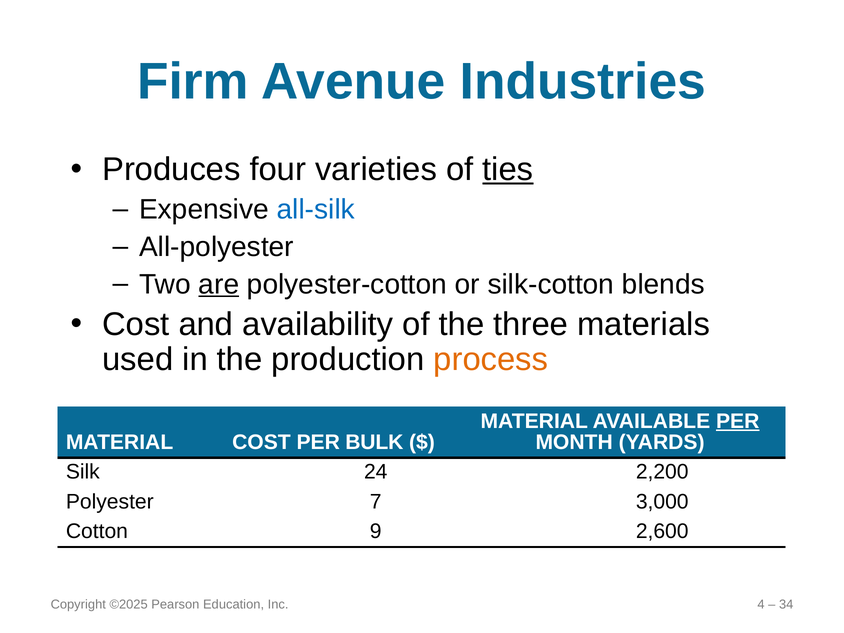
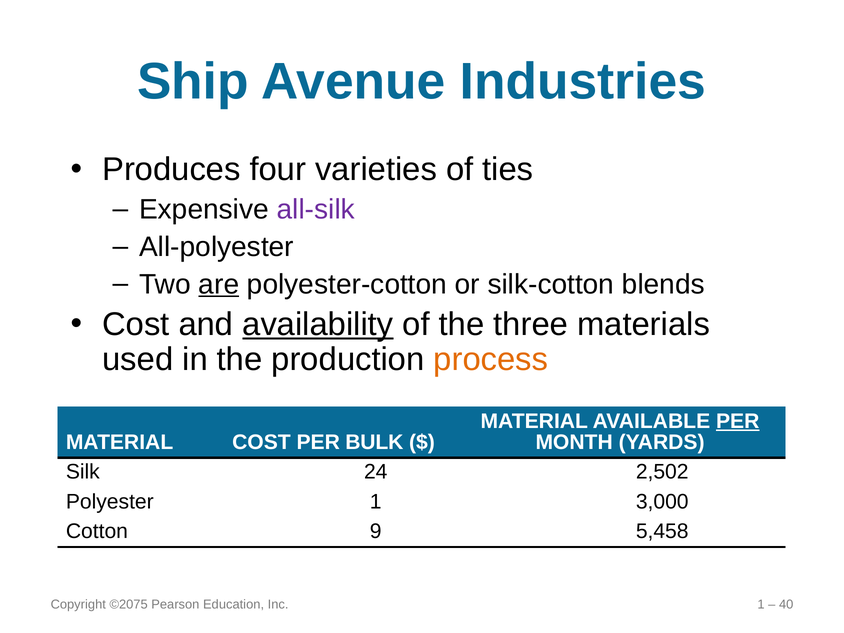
Firm: Firm -> Ship (193, 82)
ties underline: present -> none (508, 169)
all-silk colour: blue -> purple (316, 209)
availability underline: none -> present (318, 324)
2,200: 2,200 -> 2,502 (662, 472)
Polyester 7: 7 -> 1 (376, 502)
2,600: 2,600 -> 5,458 (662, 532)
©2025: ©2025 -> ©2075 (129, 604)
Inc 4: 4 -> 1 (761, 604)
34: 34 -> 40 (786, 604)
